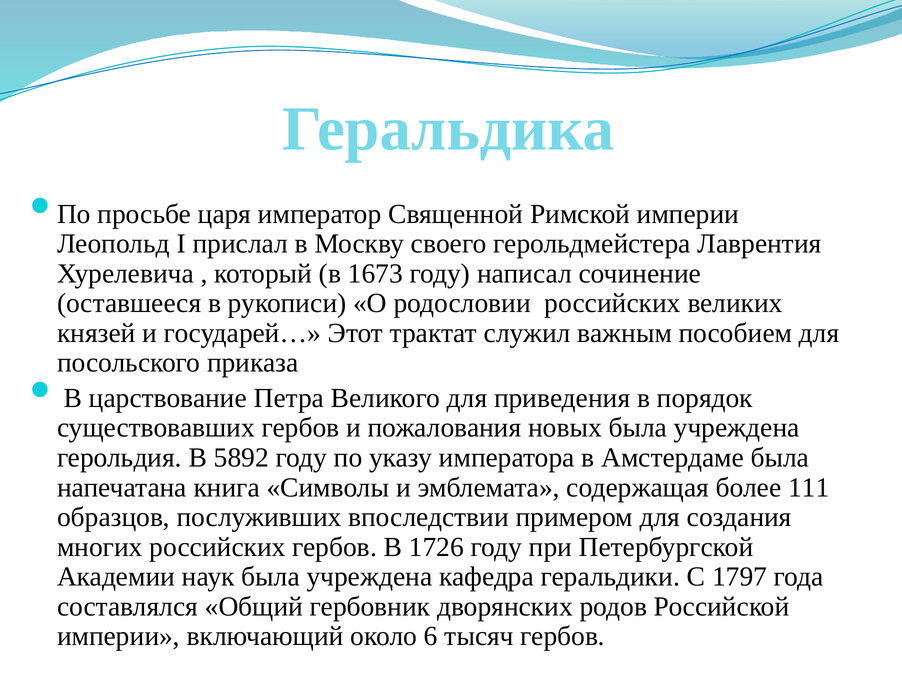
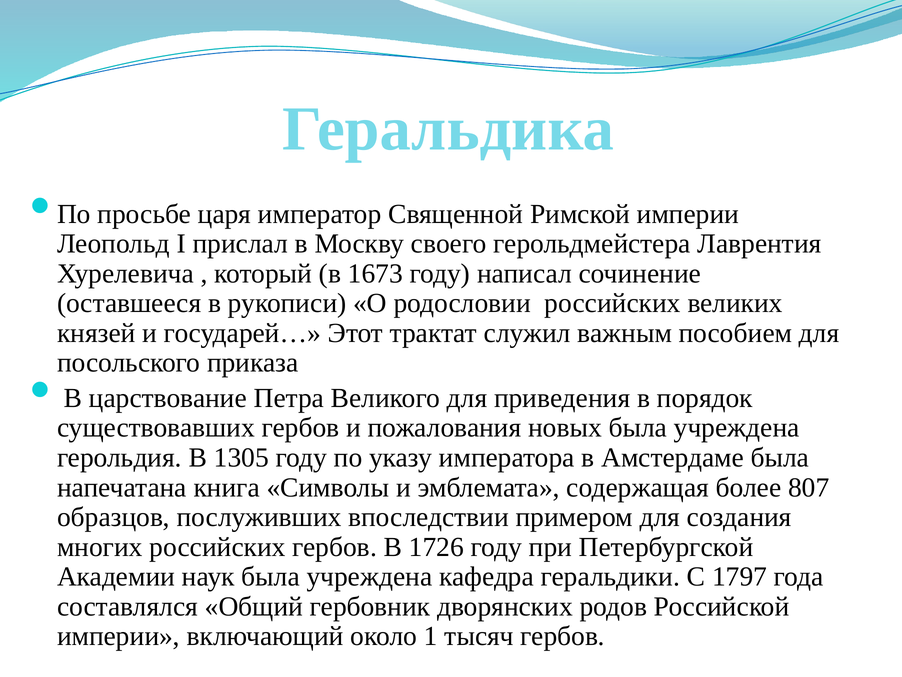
5892: 5892 -> 1305 (241, 457)
111: 111 -> 807 (809, 487)
6: 6 -> 1 (431, 636)
